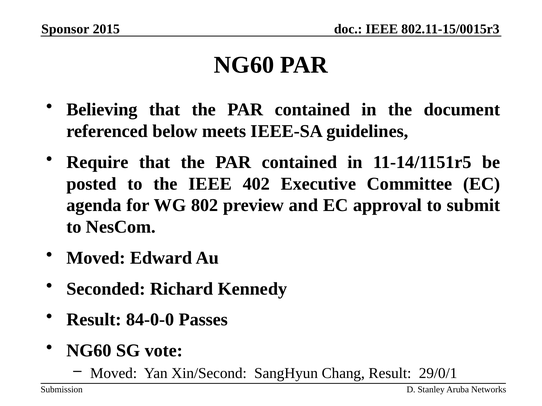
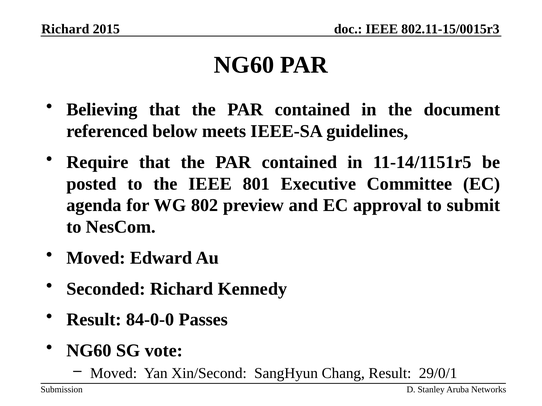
Sponsor: Sponsor -> Richard (65, 29)
402: 402 -> 801 (256, 184)
